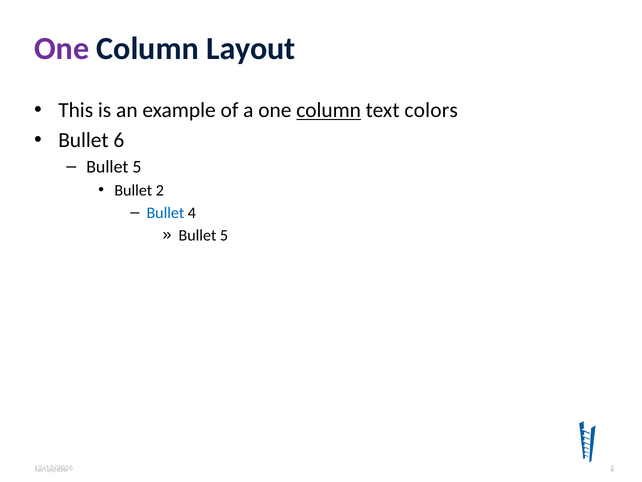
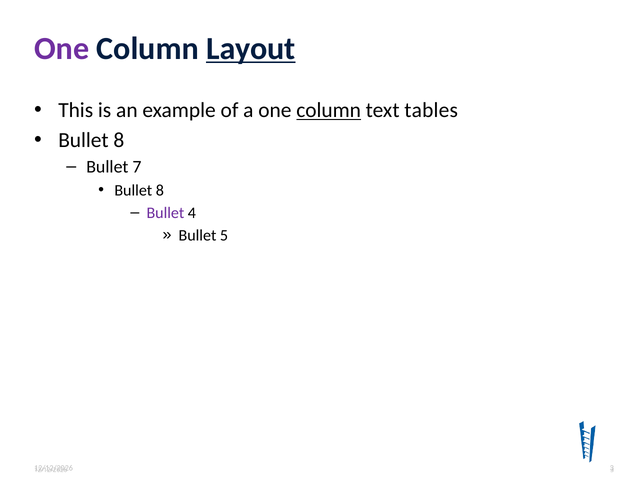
Layout underline: none -> present (251, 48)
colors: colors -> tables (431, 110)
6: 6 -> 8 (119, 140)
5: 5 -> 7 (137, 167)
2: 2 -> 8 (160, 190)
Bullet colour: blue -> purple (165, 213)
